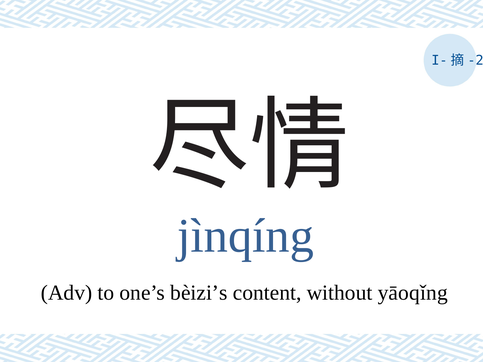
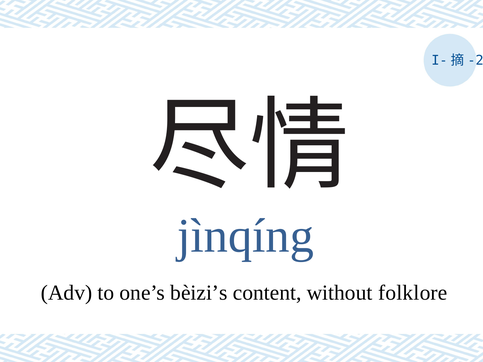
yāoqǐng: yāoqǐng -> folklore (413, 293)
